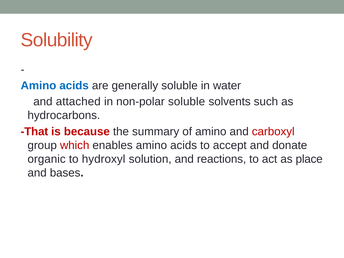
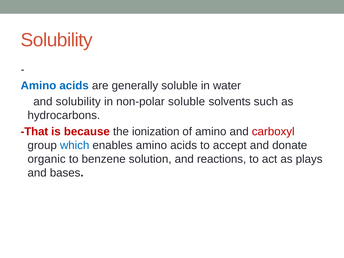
and attached: attached -> solubility (78, 102)
summary: summary -> ionization (156, 132)
which colour: red -> blue (75, 145)
hydroxyl: hydroxyl -> benzene (104, 159)
place: place -> plays (309, 159)
